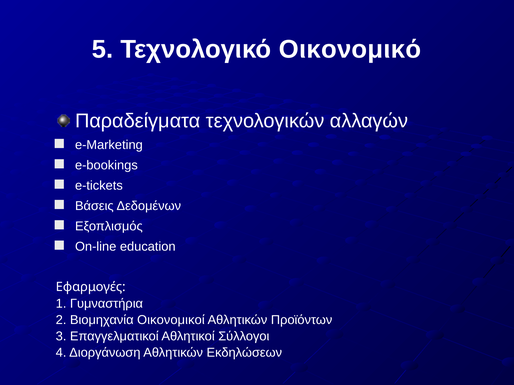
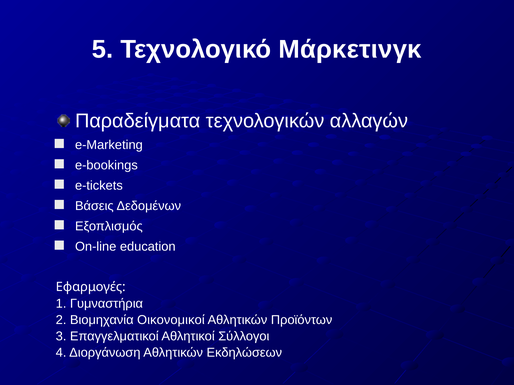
Οικονομικό: Οικονομικό -> Μάρκετινγκ (350, 49)
